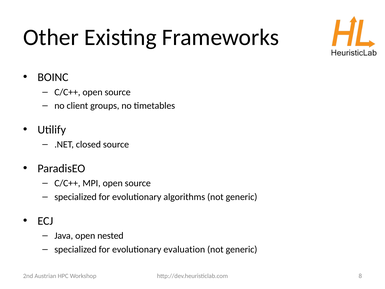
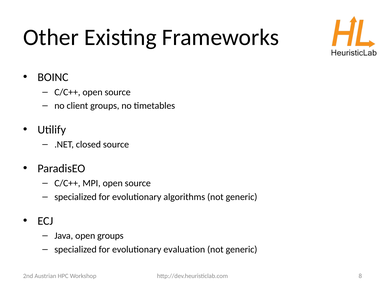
open nested: nested -> groups (110, 236)
